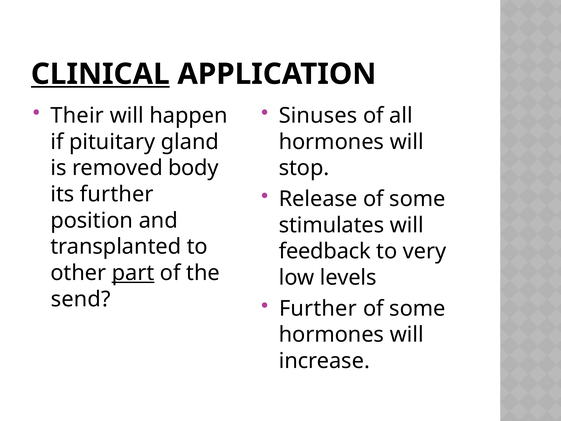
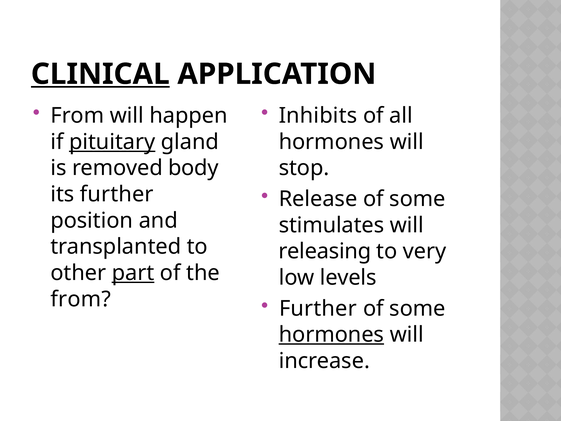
Their: Their -> From (77, 116)
Sinuses: Sinuses -> Inhibits (318, 116)
pituitary underline: none -> present (112, 142)
feedback: feedback -> releasing (325, 251)
send: send -> from (81, 299)
hormones underline: none -> present (331, 335)
